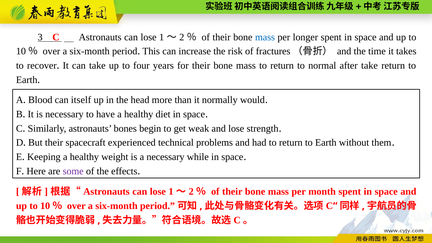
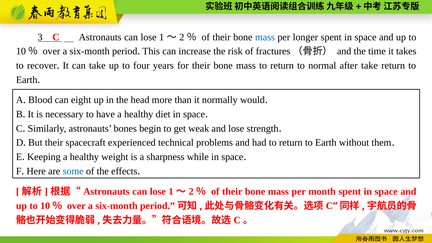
itself: itself -> eight (81, 100)
a necessary: necessary -> sharpness (166, 157)
some colour: purple -> blue (73, 171)
